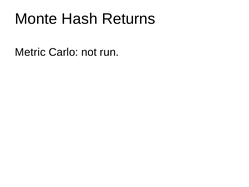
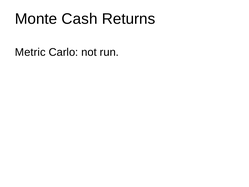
Hash: Hash -> Cash (79, 19)
